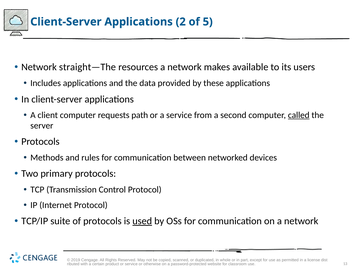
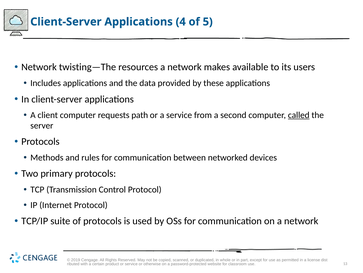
2: 2 -> 4 (181, 22)
straight—The: straight—The -> twisting—The (88, 67)
used underline: present -> none (142, 220)
